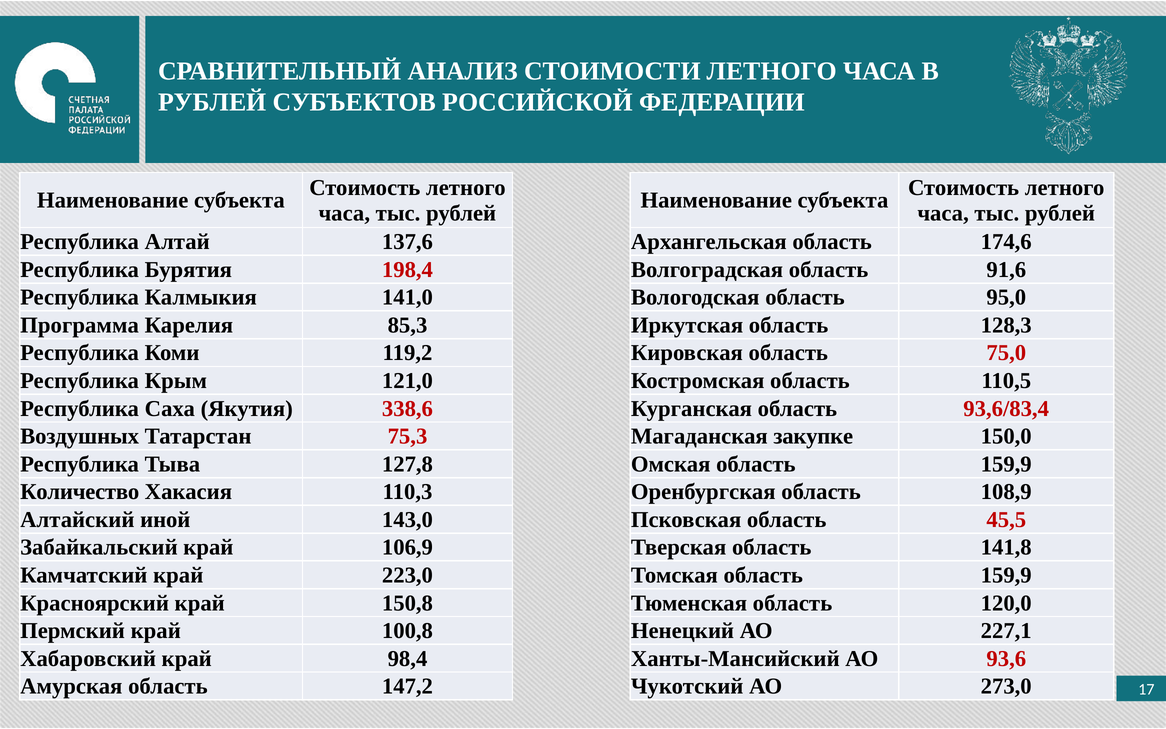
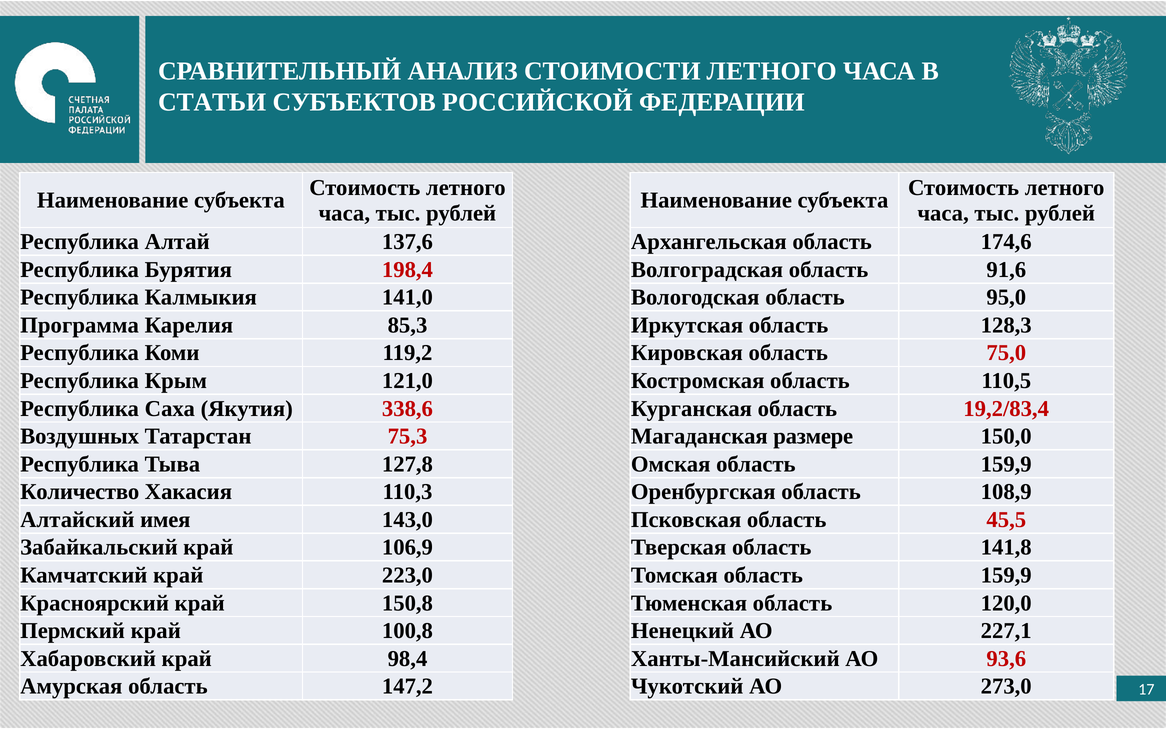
РУБЛЕЙ: РУБЛЕЙ -> СТАТЬИ (212, 102)
93,6/83,4: 93,6/83,4 -> 19,2/83,4 (1006, 408)
закупке: закупке -> размере (813, 436)
иной: иной -> имея (165, 520)
